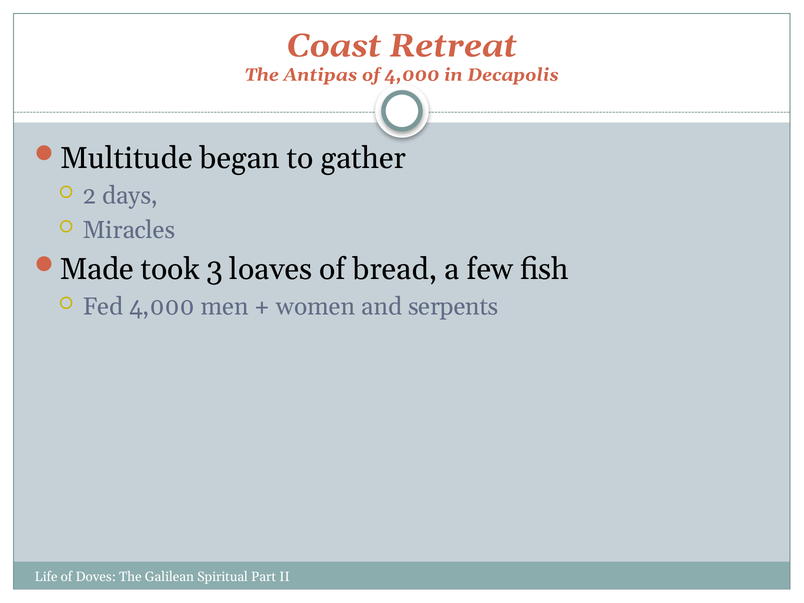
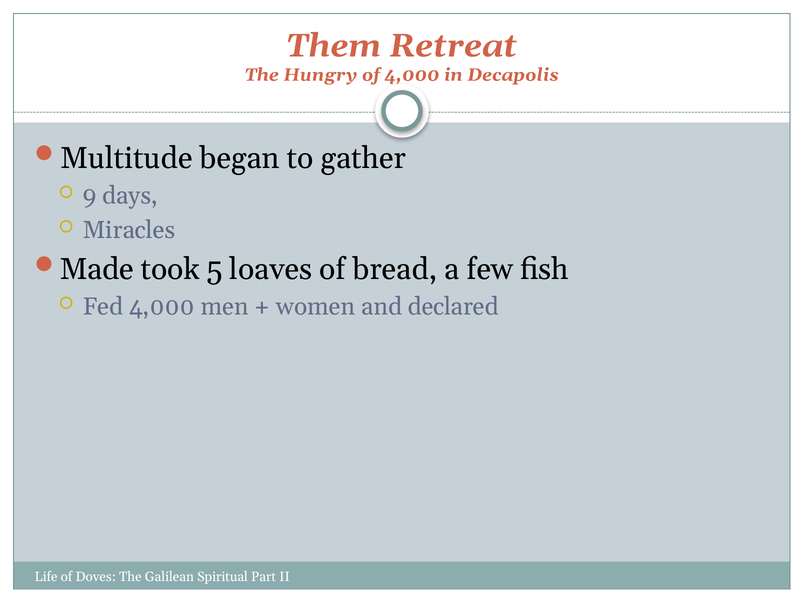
Coast: Coast -> Them (334, 46)
Antipas: Antipas -> Hungry (320, 75)
2: 2 -> 9 (90, 196)
3: 3 -> 5 (215, 269)
serpents: serpents -> declared (453, 307)
